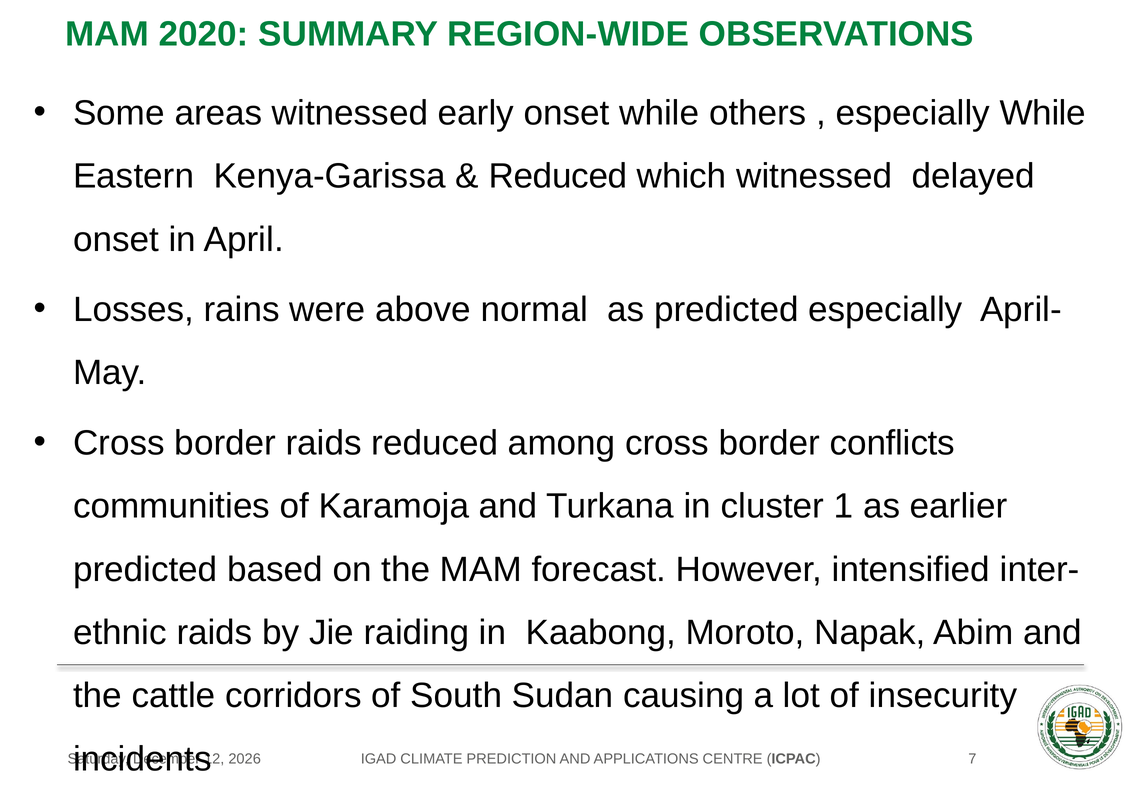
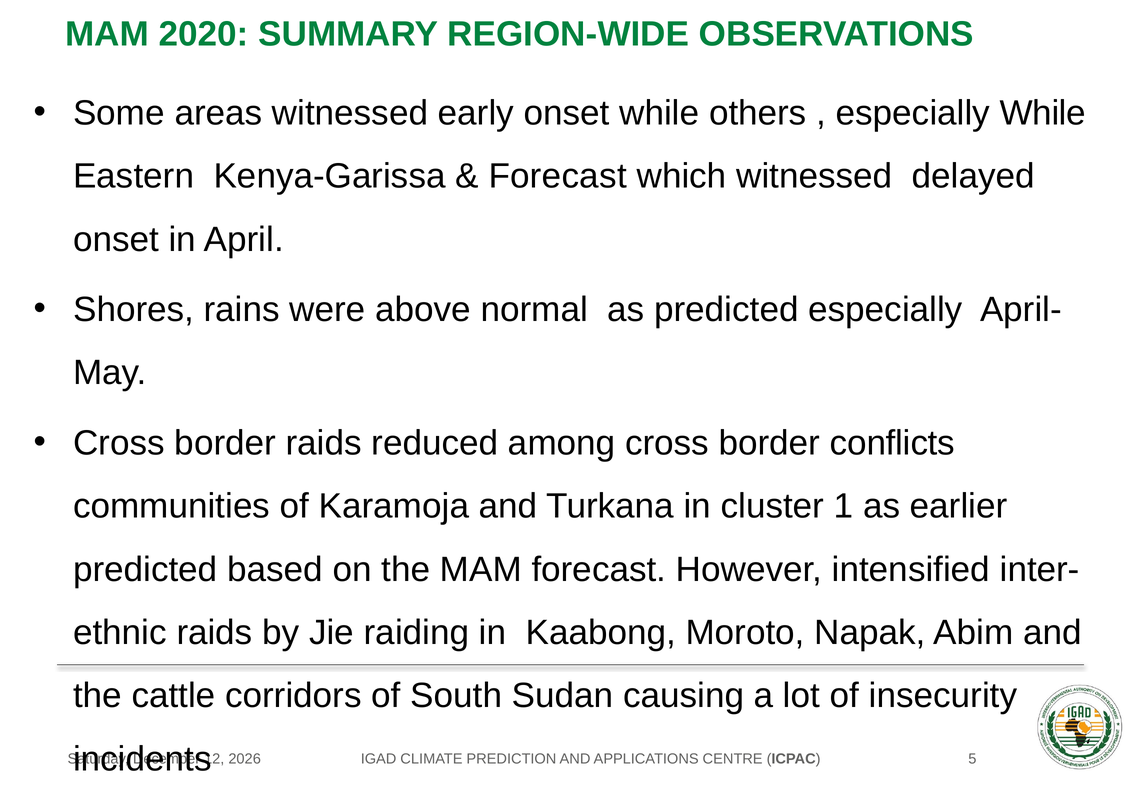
Reduced: Reduced -> Forecast (558, 176)
Losses: Losses -> Shores (134, 310)
7: 7 -> 5 (972, 759)
